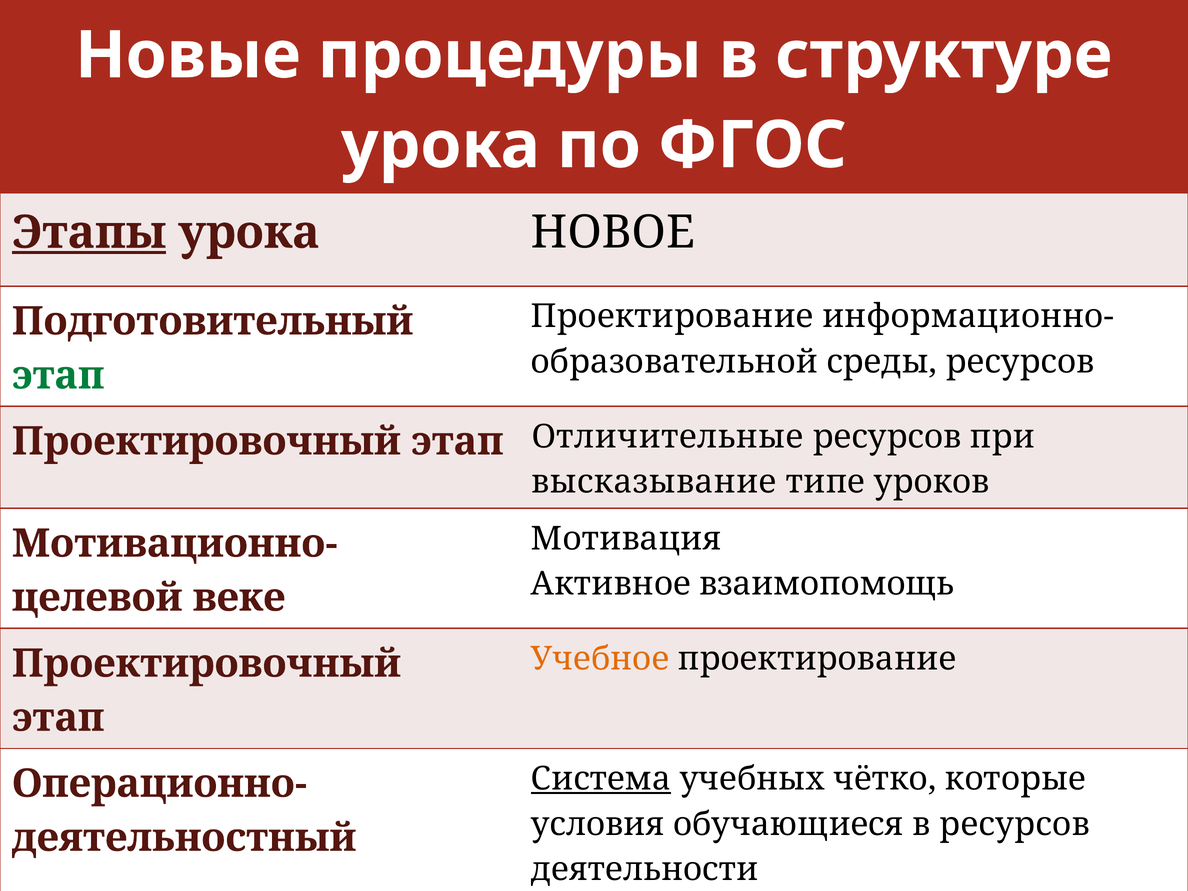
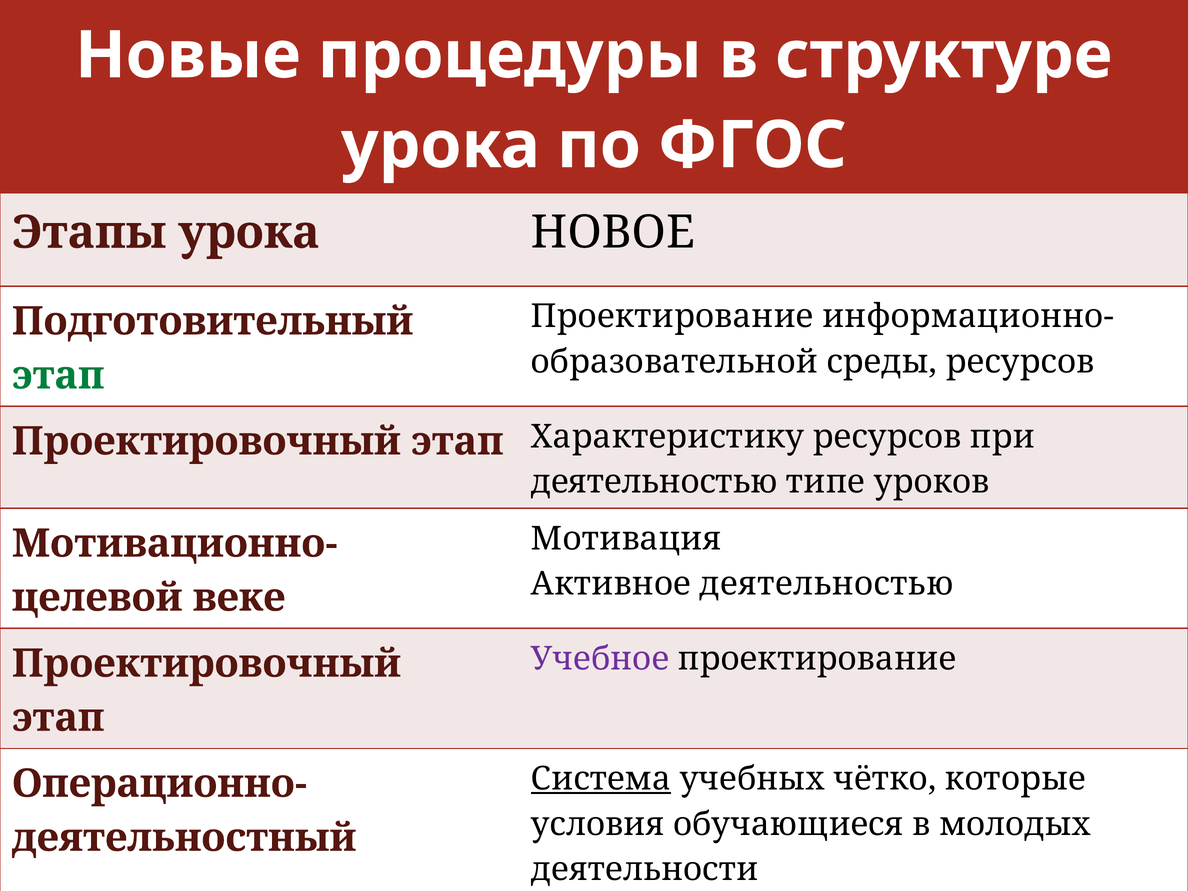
Этапы underline: present -> none (89, 233)
Отличительные: Отличительные -> Характеристику (668, 437)
высказывание: высказывание -> деятельностью (654, 482)
Активное взаимопомощь: взаимопомощь -> деятельностью (826, 584)
Учебное colour: orange -> purple (600, 659)
в ресурсов: ресурсов -> молодых (1015, 824)
